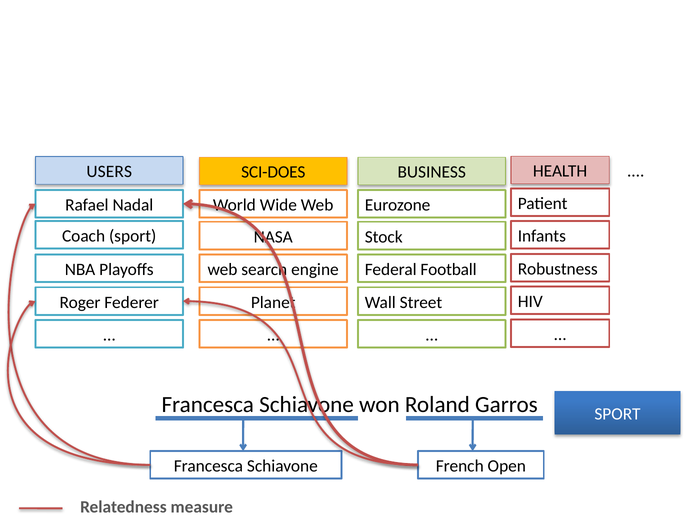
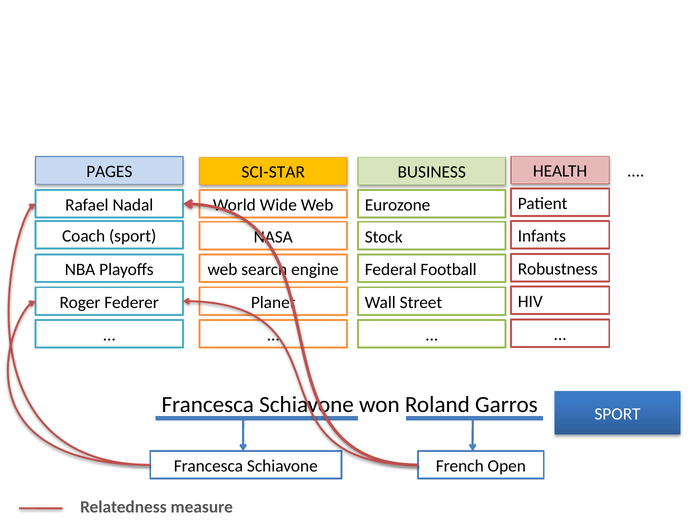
USERS: USERS -> PAGES (109, 172)
SCI-DOES: SCI-DOES -> SCI-STAR (273, 172)
